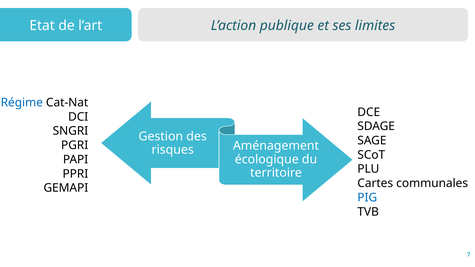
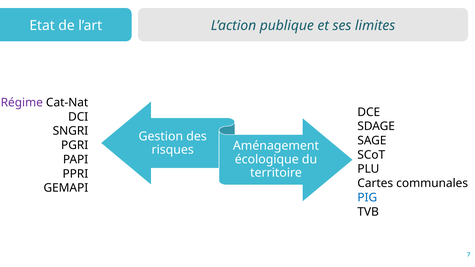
Régime colour: blue -> purple (22, 103)
